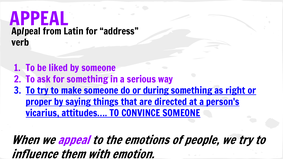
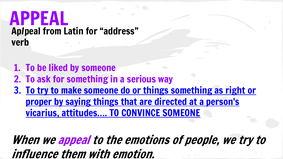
or during: during -> things (156, 91)
